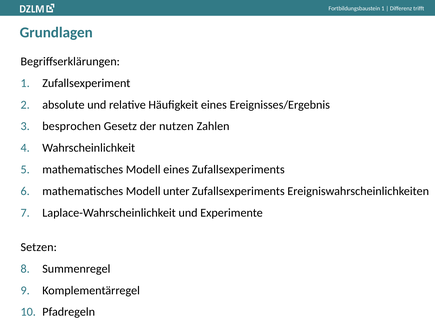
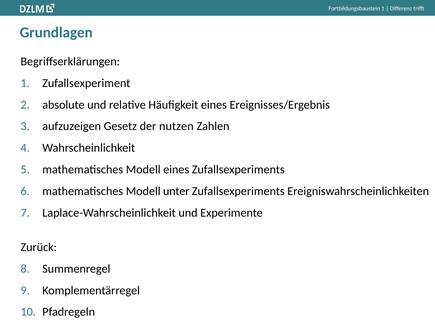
besprochen: besprochen -> aufzuzeigen (72, 126)
Setzen: Setzen -> Zurück (39, 247)
